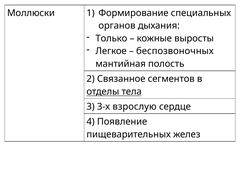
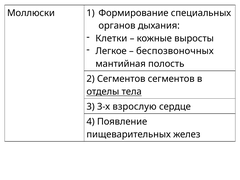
Только: Только -> Клетки (111, 38)
2 Связанное: Связанное -> Сегментов (121, 79)
